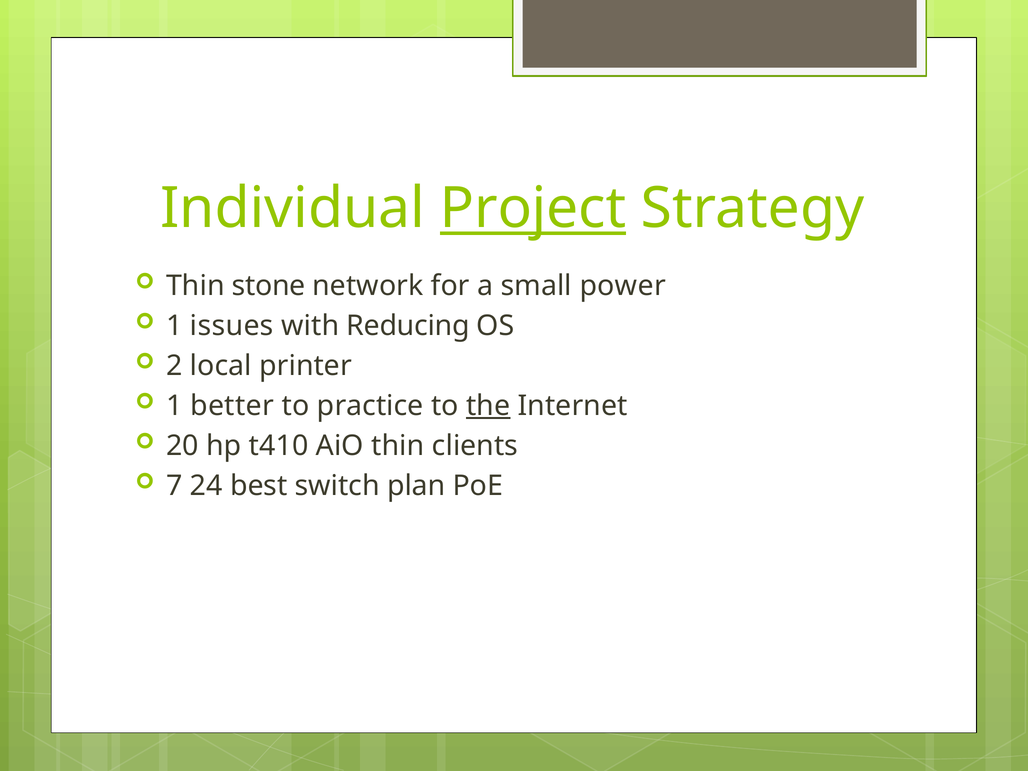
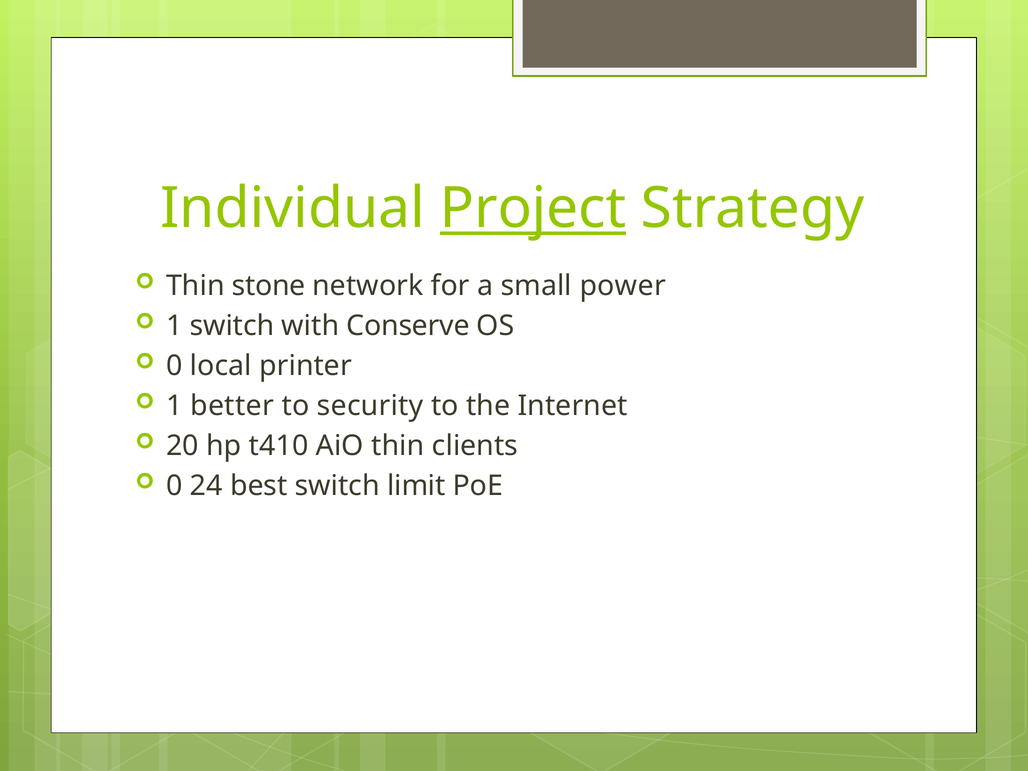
1 issues: issues -> switch (232, 326)
Reducing: Reducing -> Conserve (408, 326)
2: 2 -> 0 (174, 366)
practice: practice -> security (370, 406)
the underline: present -> none (488, 406)
7: 7 -> 0 (174, 486)
plan: plan -> limit (416, 486)
